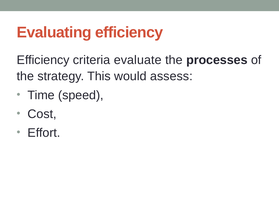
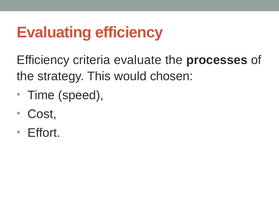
assess: assess -> chosen (171, 76)
